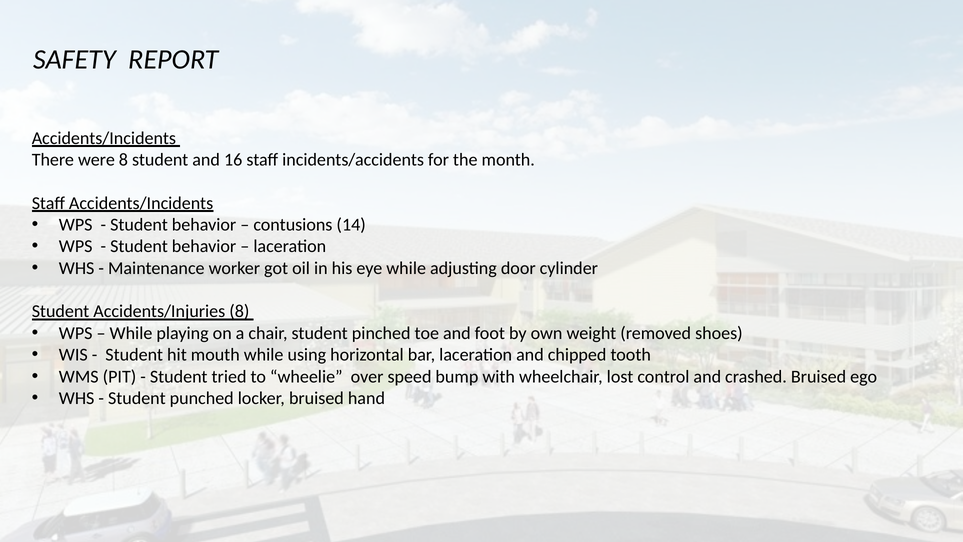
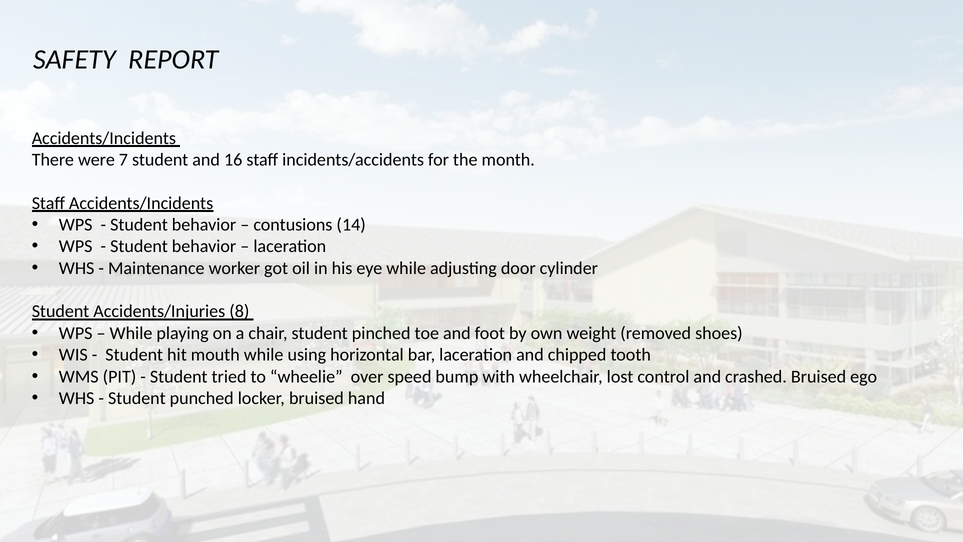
were 8: 8 -> 7 (123, 160)
